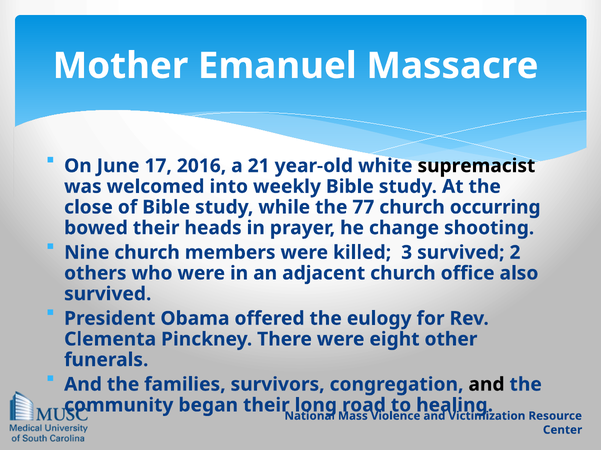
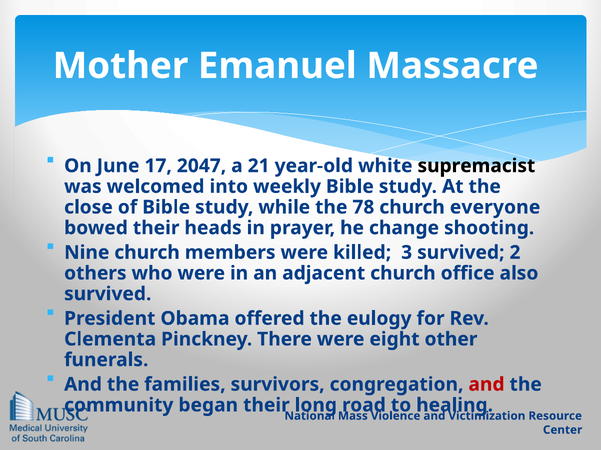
2016: 2016 -> 2047 (202, 166)
77: 77 -> 78 (363, 208)
occurring: occurring -> everyone (495, 208)
and colour: black -> red (486, 385)
